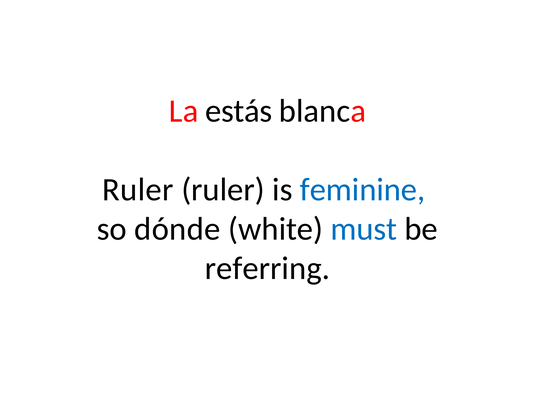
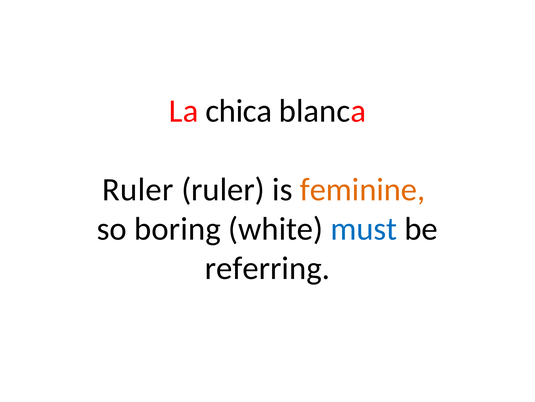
estás: estás -> chica (239, 111)
feminine colour: blue -> orange (363, 189)
dónde: dónde -> boring (177, 229)
